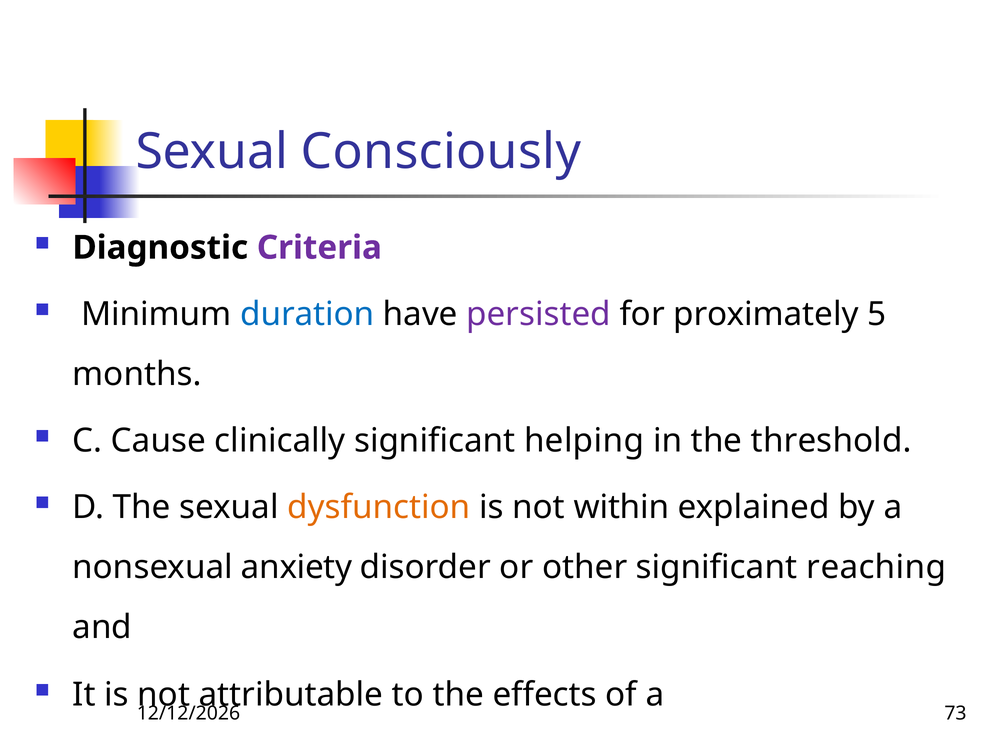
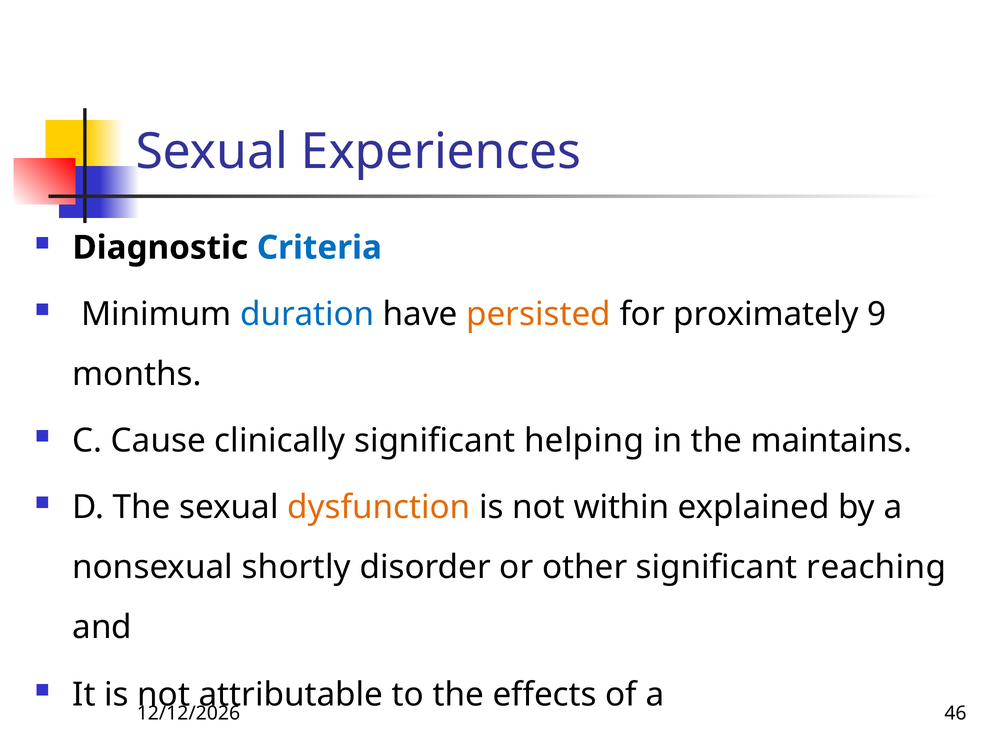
Consciously: Consciously -> Experiences (441, 151)
Criteria colour: purple -> blue (319, 248)
persisted colour: purple -> orange (539, 314)
5: 5 -> 9 (877, 314)
threshold: threshold -> maintains (831, 440)
anxiety: anxiety -> shortly (296, 567)
73: 73 -> 46 (956, 713)
